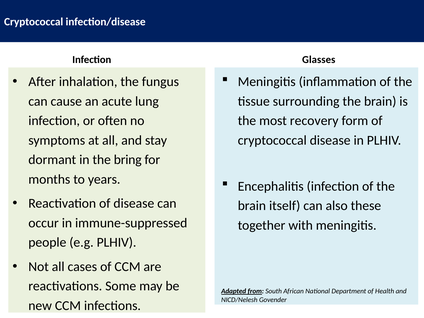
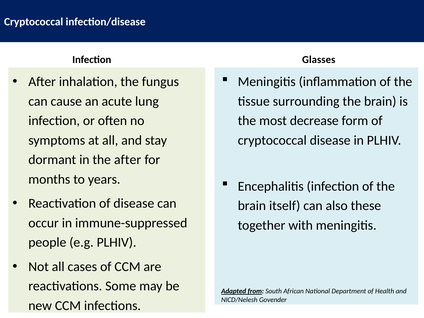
recovery: recovery -> decrease (314, 121)
the bring: bring -> after (128, 160)
